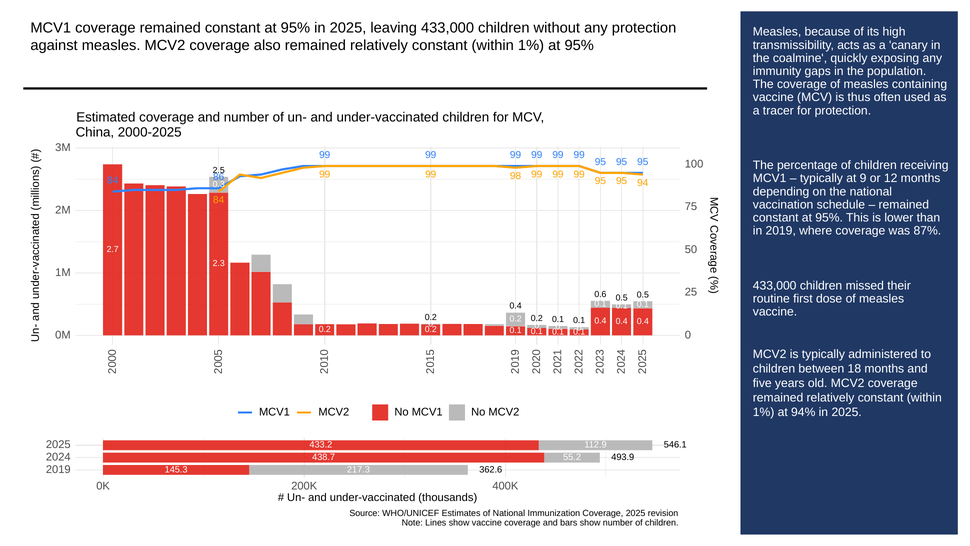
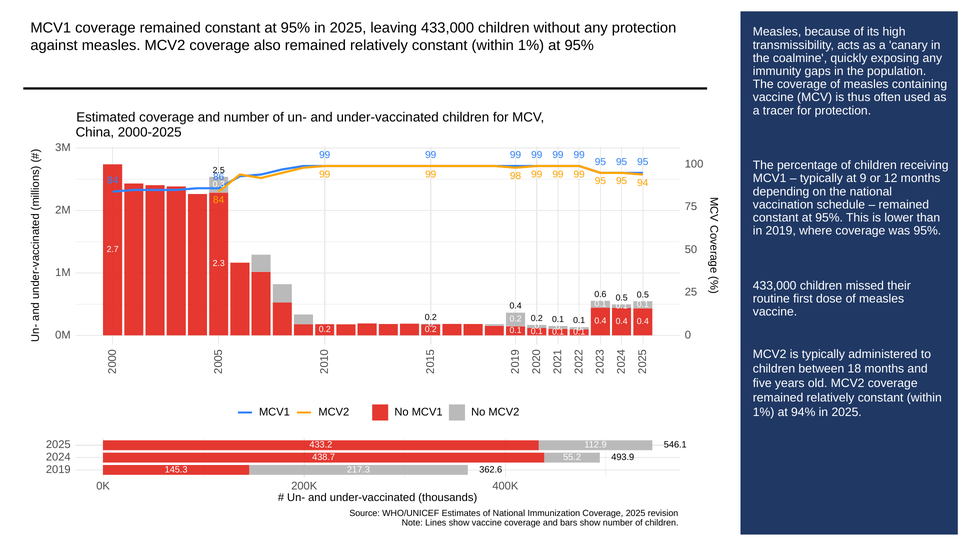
was 87%: 87% -> 95% (927, 231)
